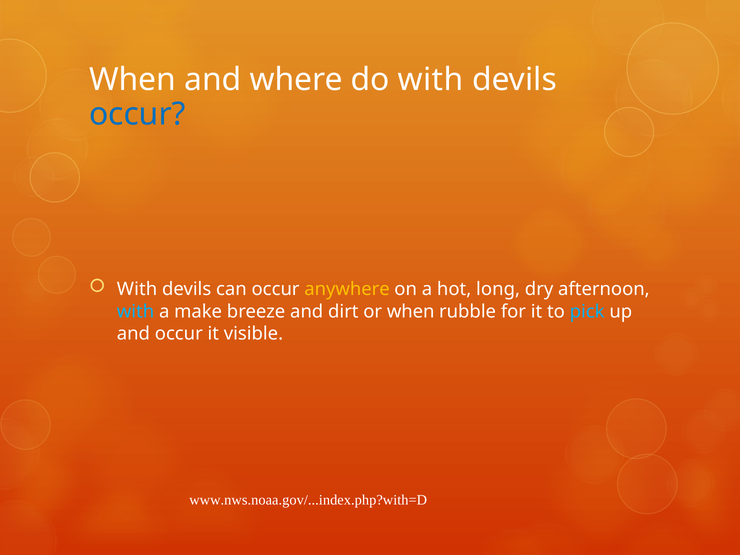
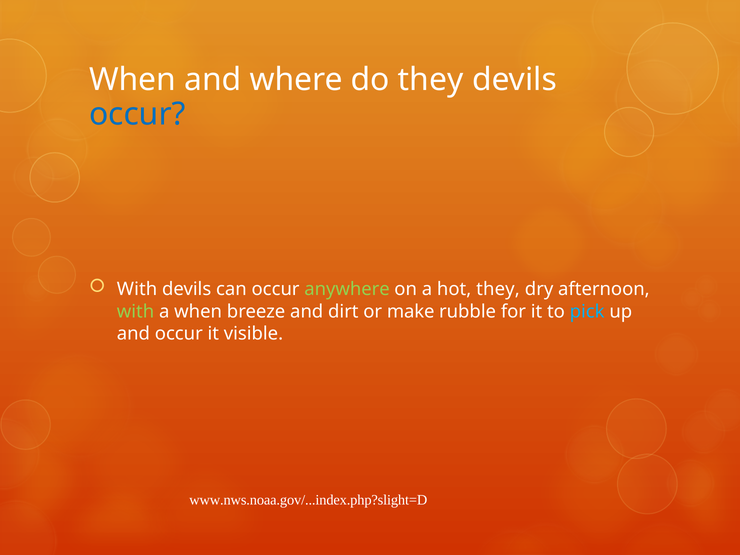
do with: with -> they (431, 80)
anywhere colour: yellow -> light green (347, 289)
hot long: long -> they (498, 289)
with colour: light blue -> light green (136, 311)
a make: make -> when (198, 311)
or when: when -> make (411, 311)
www.nws.noaa.gov/...index.php?with=D: www.nws.noaa.gov/...index.php?with=D -> www.nws.noaa.gov/...index.php?slight=D (308, 500)
